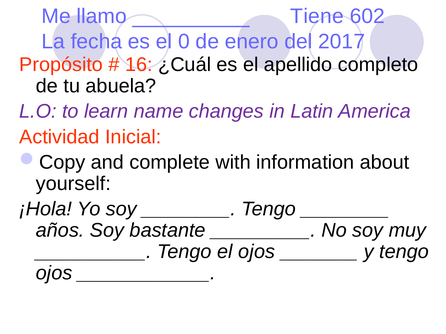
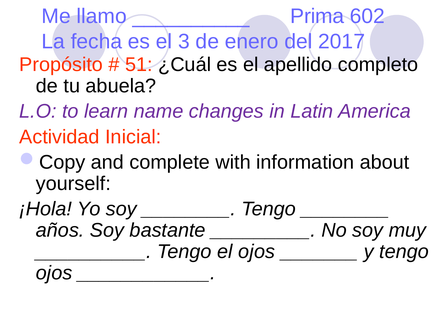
Tiene: Tiene -> Prima (317, 16)
0: 0 -> 3 (184, 42)
16: 16 -> 51 (139, 65)
